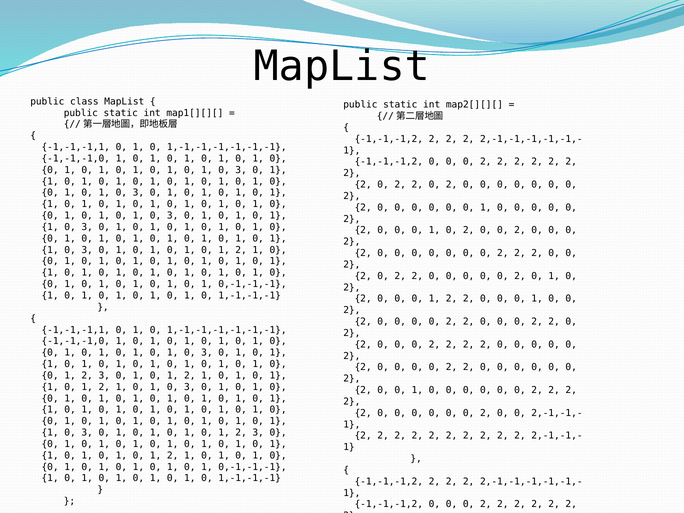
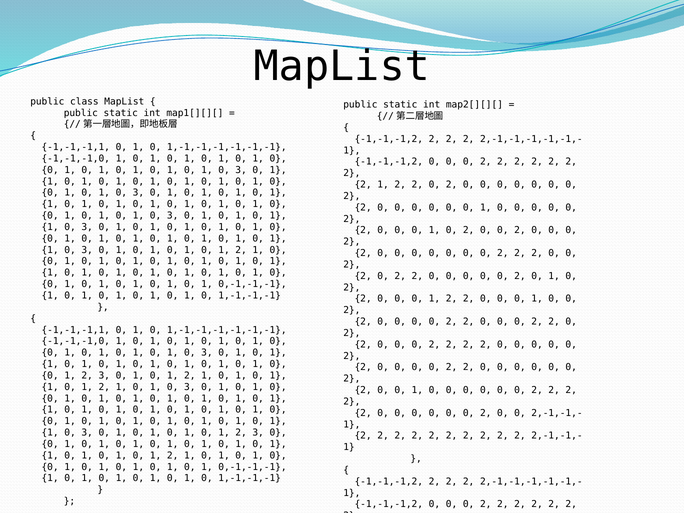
0: 0 -> 1 (383, 185)
